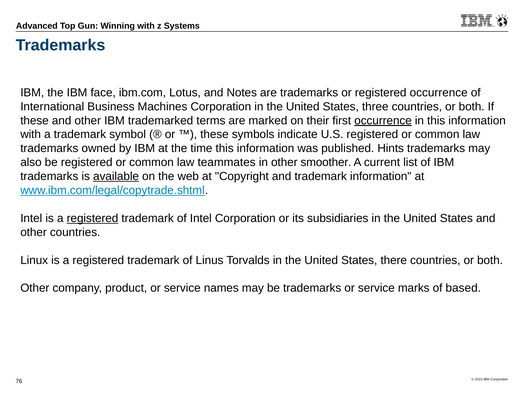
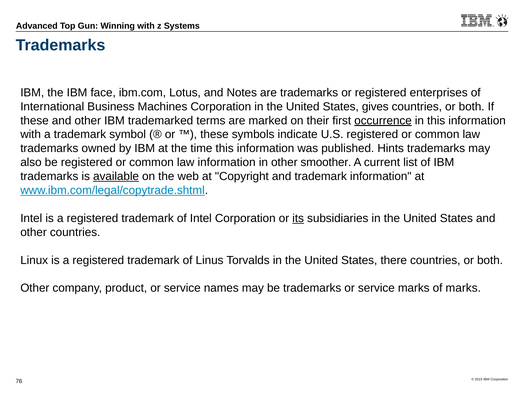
registered occurrence: occurrence -> enterprises (439, 93)
three: three -> gives (375, 107)
law teammates: teammates -> information (227, 162)
registered underline: present -> none (93, 218)
its underline: none -> present (298, 218)
of based: based -> marks (463, 288)
